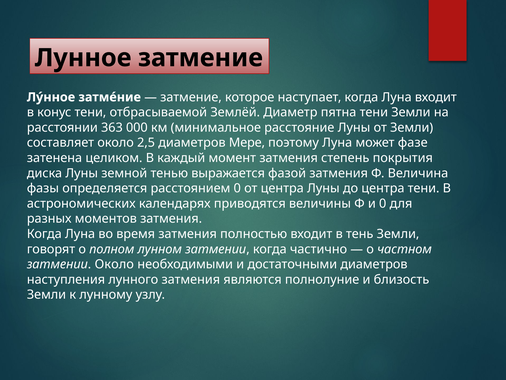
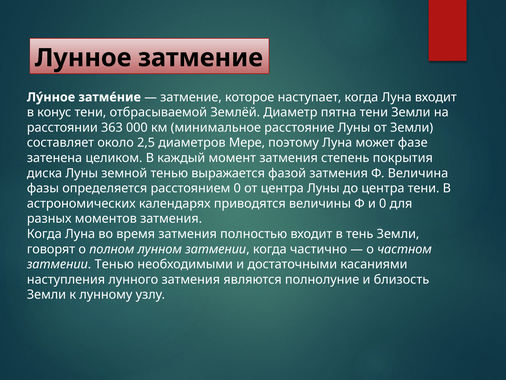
затмении Около: Около -> Тенью (114, 264)
достаточными диаметров: диаметров -> касаниями (374, 264)
